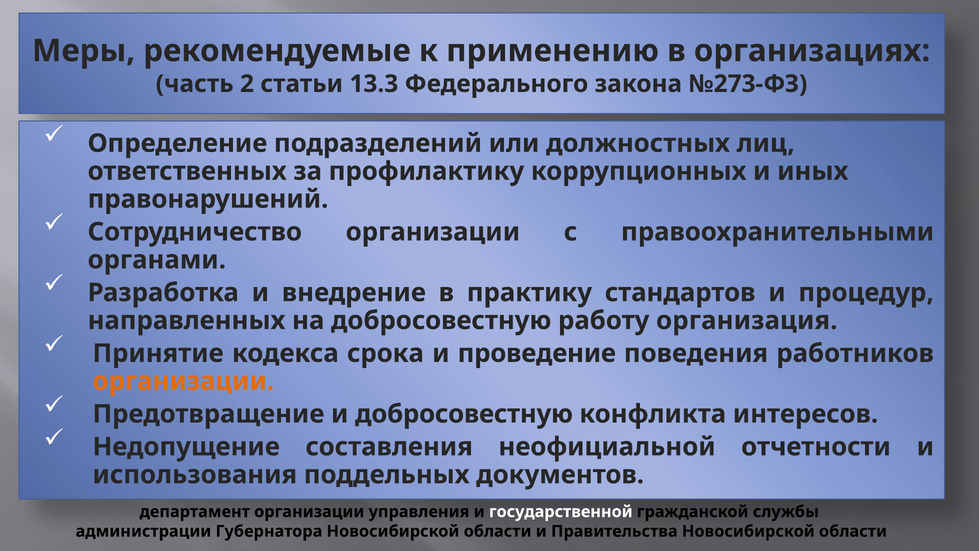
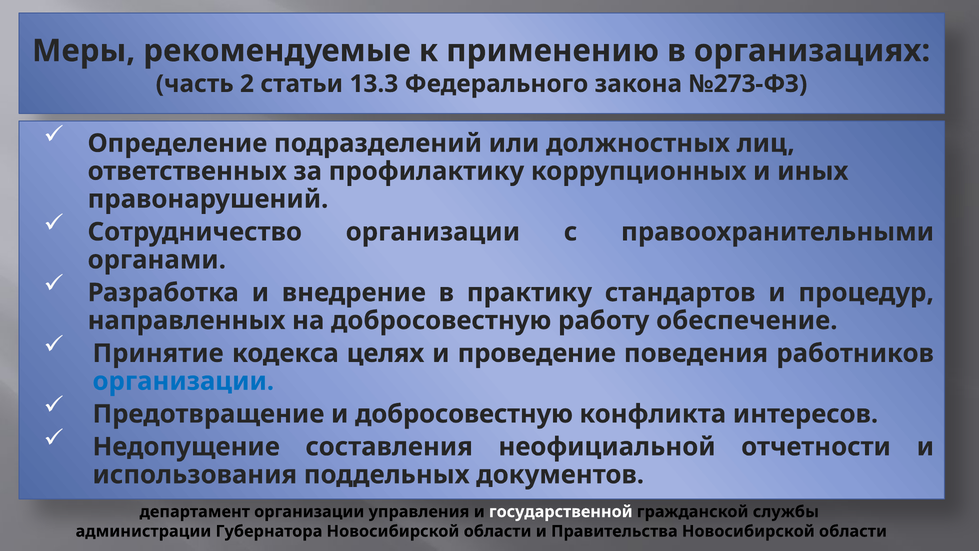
организация: организация -> обеспечение (747, 320)
срока: срока -> целях (386, 353)
организации colour: orange -> blue (183, 381)
